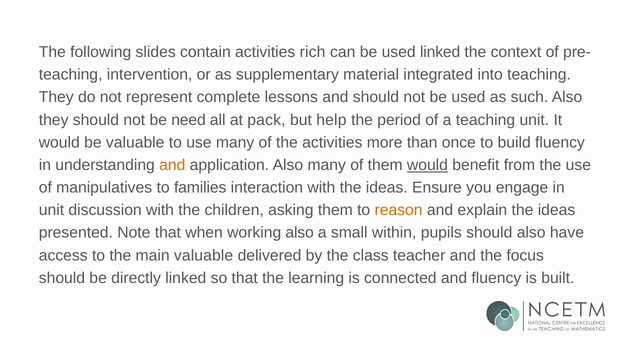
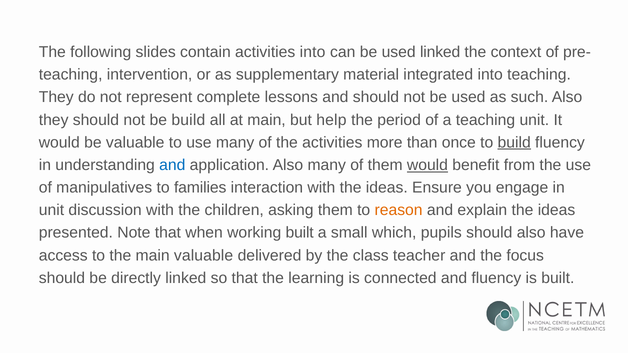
activities rich: rich -> into (313, 52)
be need: need -> build (188, 120)
at pack: pack -> main (267, 120)
build underline: none -> present (514, 143)
and colour: orange -> blue (172, 165)
working also: also -> built (300, 233)
within: within -> which (394, 233)
